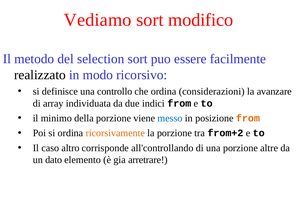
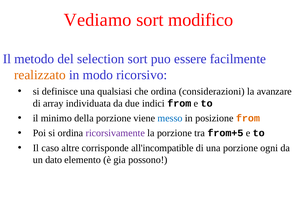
realizzato colour: black -> orange (40, 75)
controllo: controllo -> qualsiasi (115, 92)
ricorsivamente colour: orange -> purple (115, 133)
from+2: from+2 -> from+5 (225, 133)
altro: altro -> altre (70, 148)
all'controllando: all'controllando -> all'incompatible (162, 148)
altre: altre -> ogni (269, 148)
arretrare: arretrare -> possono (148, 160)
